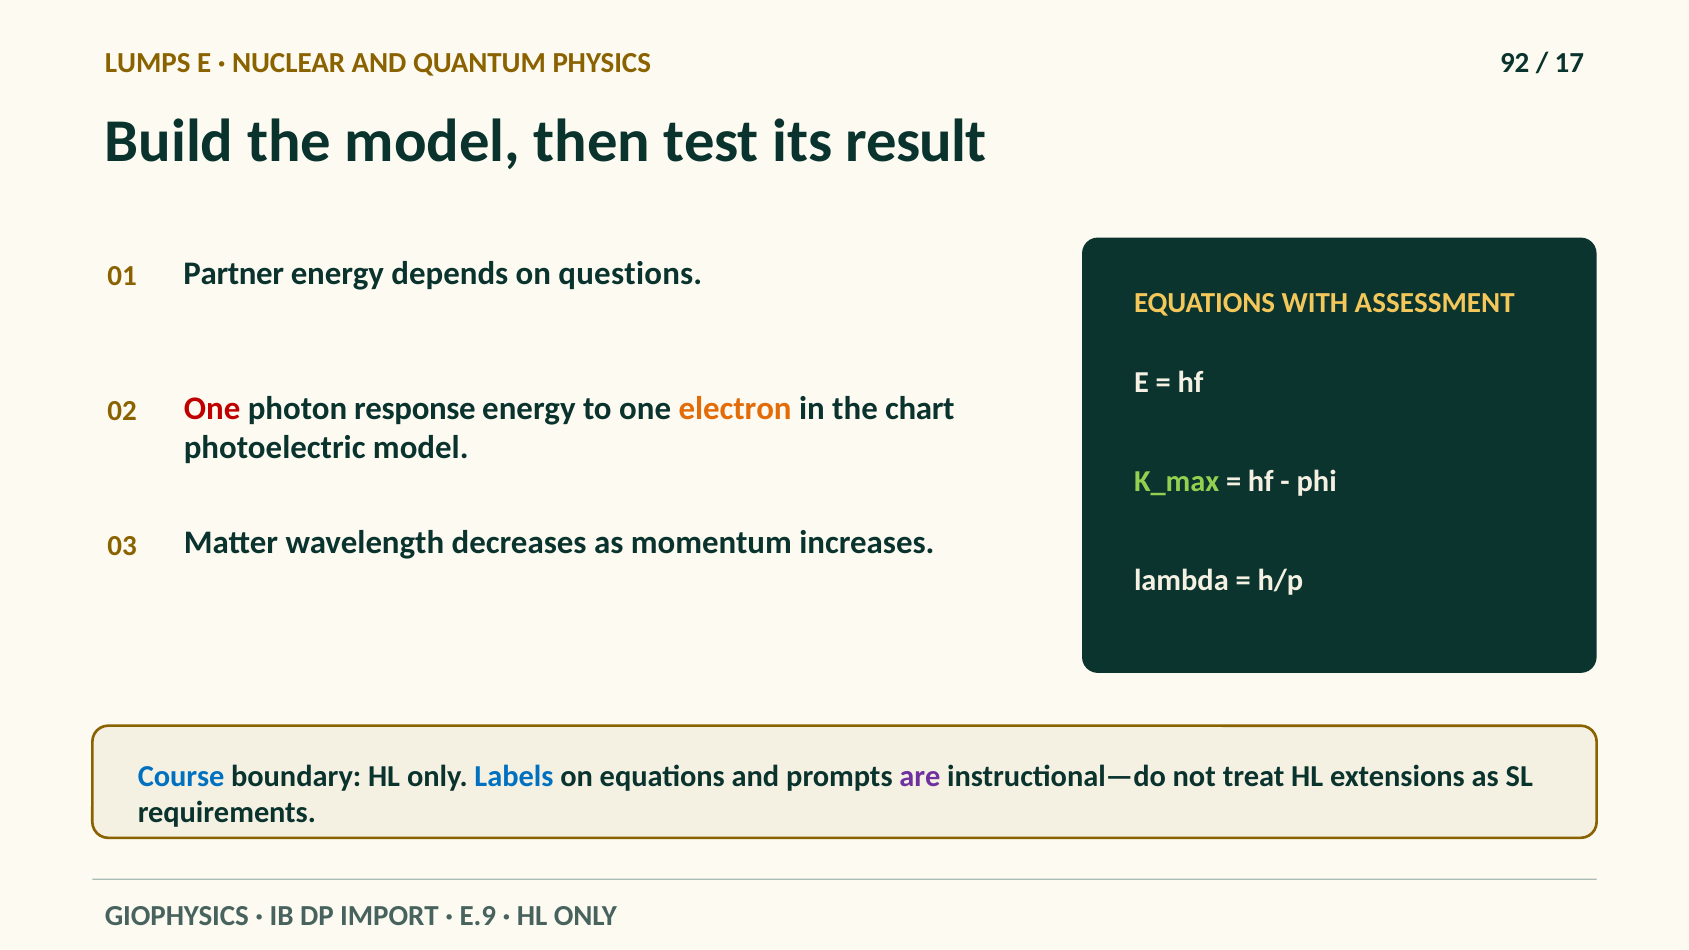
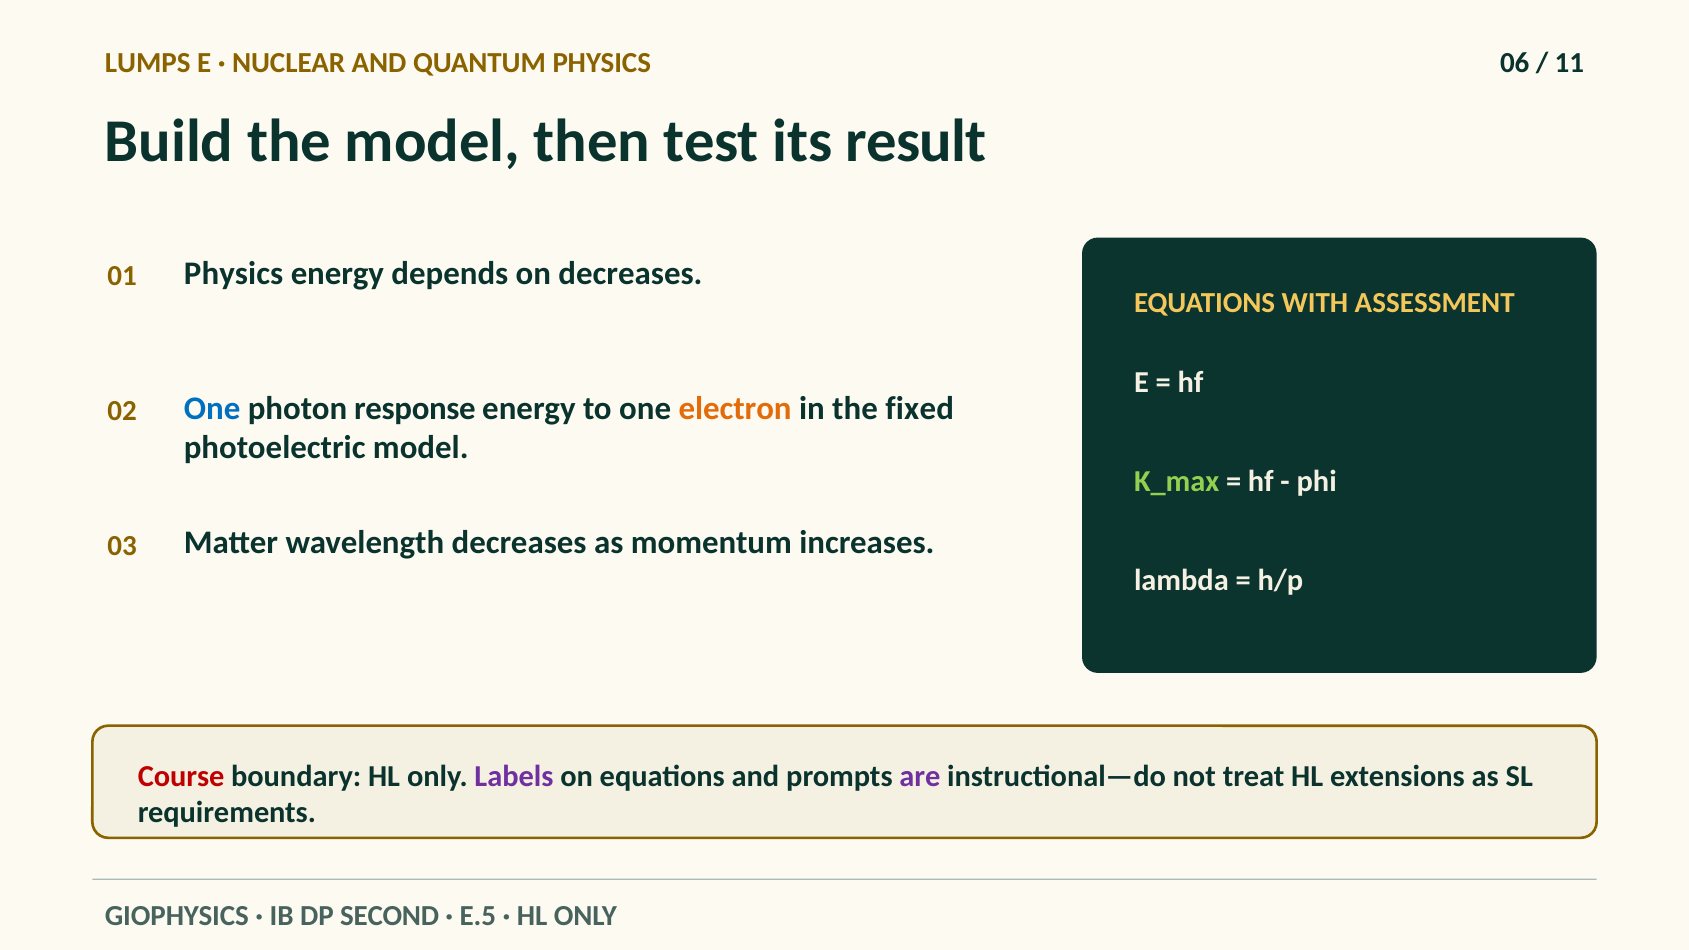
92: 92 -> 06 (1515, 63)
17: 17 -> 11 (1569, 63)
01 Partner: Partner -> Physics (234, 274)
on questions: questions -> decreases (630, 274)
One colour: red -> blue (212, 408)
chart: chart -> fixed (920, 408)
Course colour: blue -> red (181, 776)
Labels colour: blue -> purple (514, 776)
IMPORT: IMPORT -> SECOND (390, 916)
E.9: E.9 -> E.5 (478, 916)
